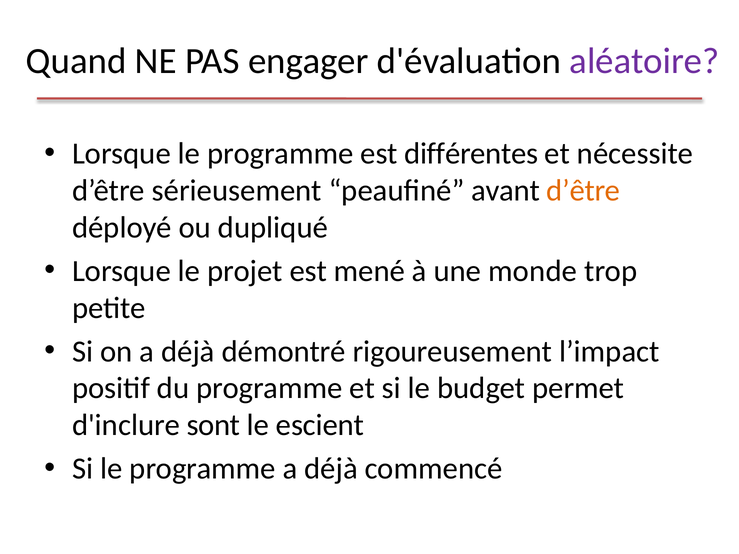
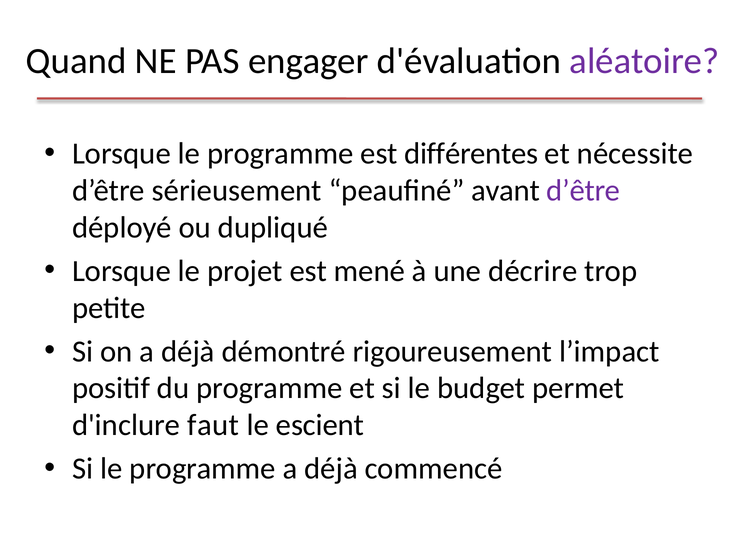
d’être colour: orange -> purple (583, 191)
monde: monde -> décrire (533, 271)
sont: sont -> faut (213, 425)
